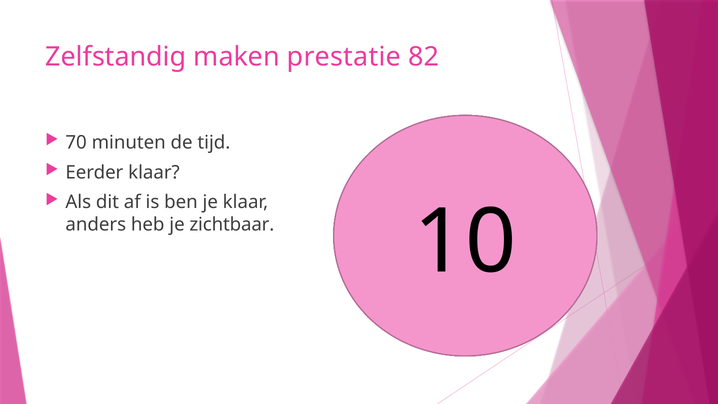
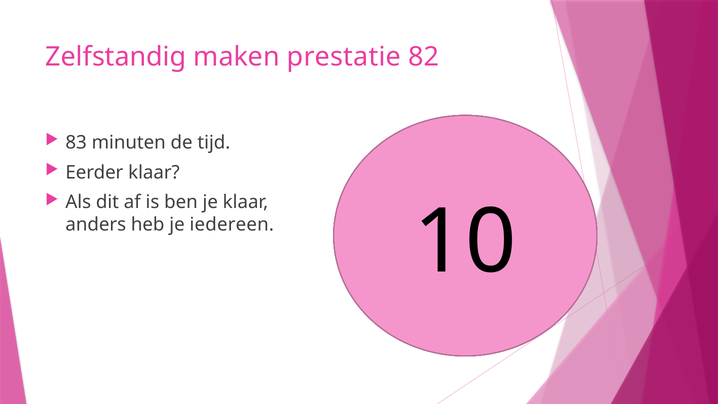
70: 70 -> 83 (76, 142)
zichtbaar: zichtbaar -> iedereen (232, 225)
